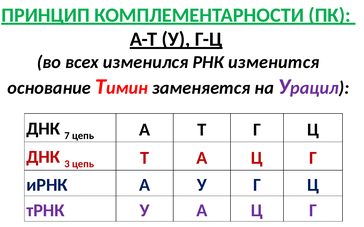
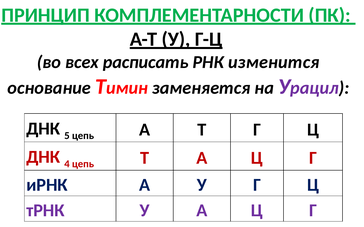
изменился: изменился -> расписать (146, 62)
7: 7 -> 5 (67, 136)
3: 3 -> 4 (67, 164)
